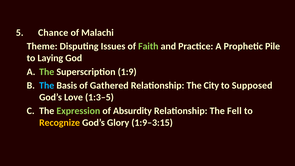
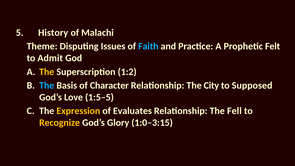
Chance: Chance -> History (53, 33)
Faith colour: light green -> light blue (148, 46)
Pile: Pile -> Felt (273, 46)
Laying: Laying -> Admit (50, 58)
The colour: light green -> yellow (47, 72)
1:9: 1:9 -> 1:2 (127, 72)
Gathered: Gathered -> Character (109, 85)
1:3–5: 1:3–5 -> 1:5–5 (99, 97)
Expression colour: light green -> yellow (78, 111)
Absurdity: Absurdity -> Evaluates (132, 111)
1:9–3:15: 1:9–3:15 -> 1:0–3:15 (152, 123)
